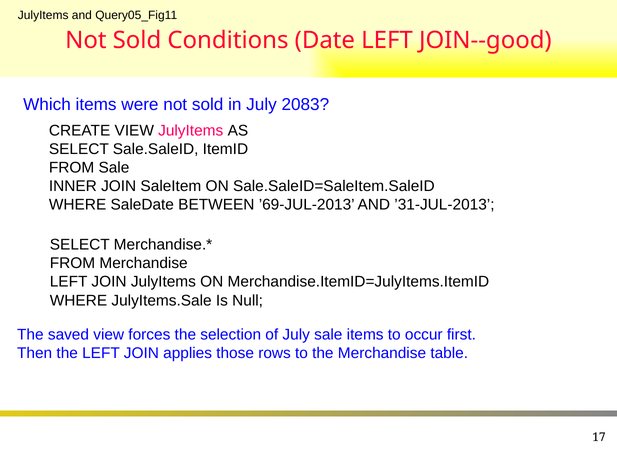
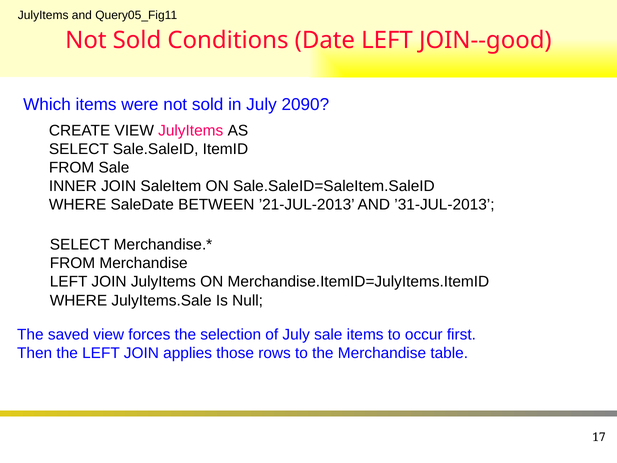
2083: 2083 -> 2090 (305, 105)
’69-JUL-2013: ’69-JUL-2013 -> ’21-JUL-2013 (307, 205)
